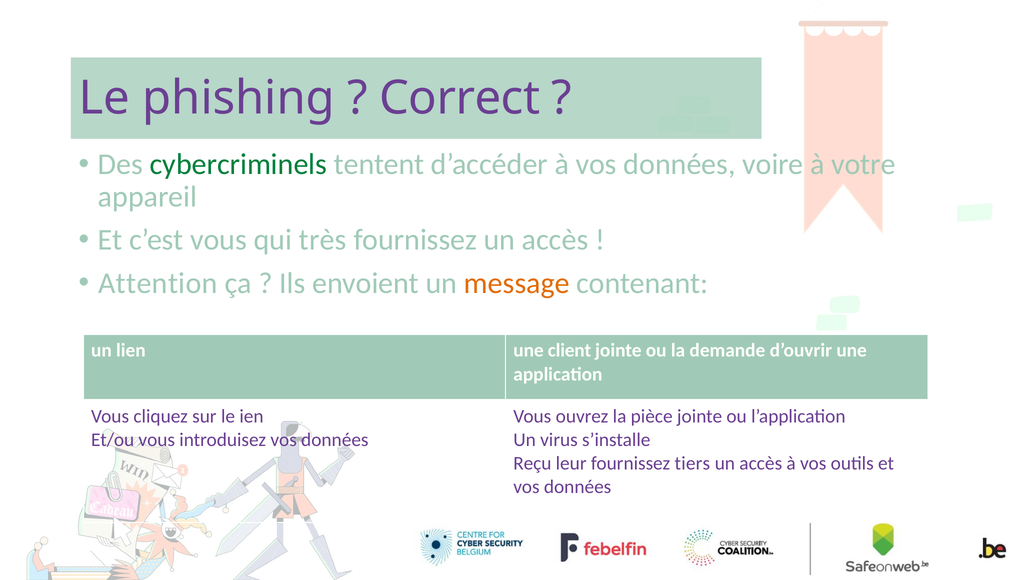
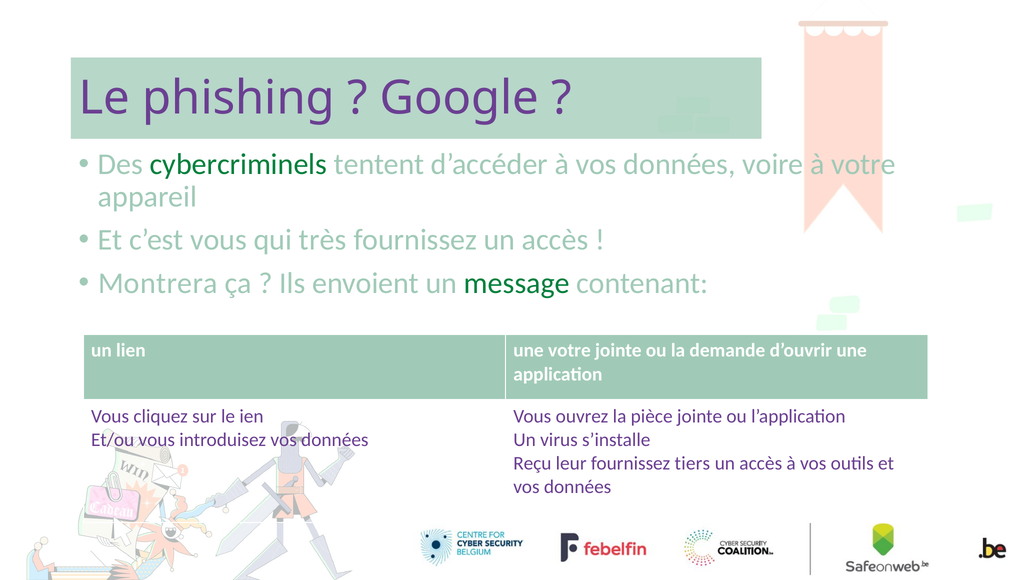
Correct: Correct -> Google (459, 98)
Attention: Attention -> Montrera (158, 283)
message colour: orange -> green (517, 283)
une client: client -> votre (569, 351)
